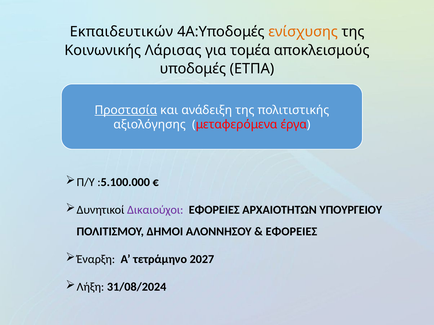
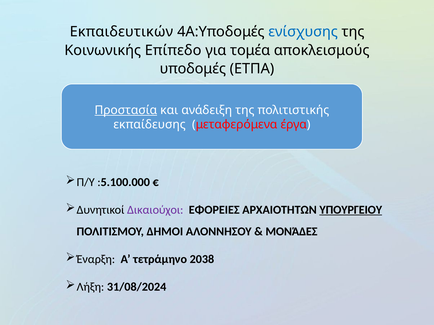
ενίσχυσης colour: orange -> blue (303, 32)
Λάρισας: Λάρισας -> Επίπεδο (173, 50)
αξιολόγησης: αξιολόγησης -> εκπαίδευσης (150, 125)
ΥΠΟΥΡΓΕΙΟΥ underline: none -> present (351, 210)
ΕΦΟΡΕΙΕΣ: ΕΦΟΡΕΙΕΣ -> ΜΟΝΆΔΕΣ (291, 232)
2027: 2027 -> 2038 (202, 260)
